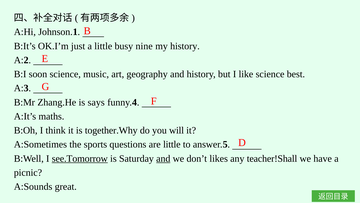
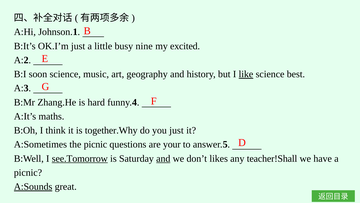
my history: history -> excited (185, 46)
like underline: none -> present (246, 74)
says: says -> hard (96, 102)
you will: will -> just (176, 130)
the sports: sports -> picnic (95, 144)
are little: little -> your (172, 144)
A:Sounds underline: none -> present (33, 186)
